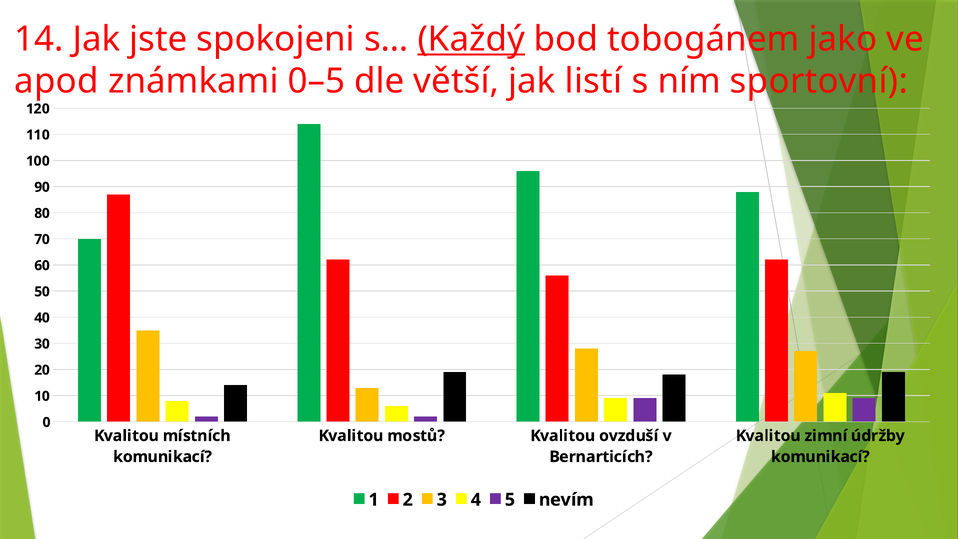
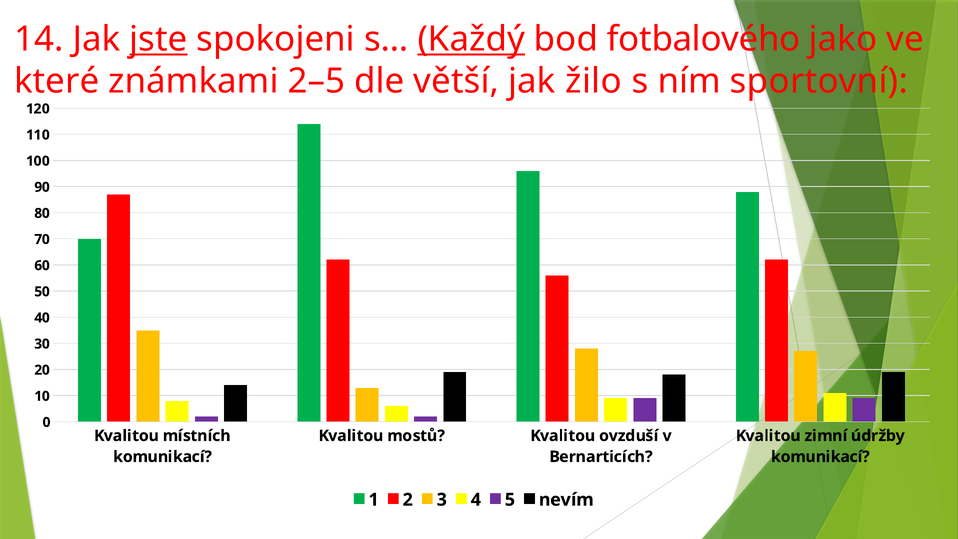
jste underline: none -> present (158, 39)
tobogánem: tobogánem -> fotbalového (704, 39)
apod: apod -> které (57, 81)
0–5: 0–5 -> 2–5 (316, 81)
listí: listí -> žilo (594, 81)
